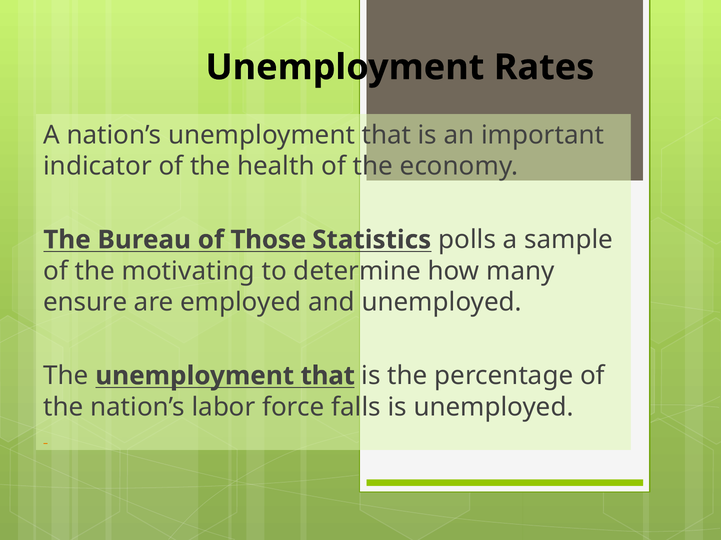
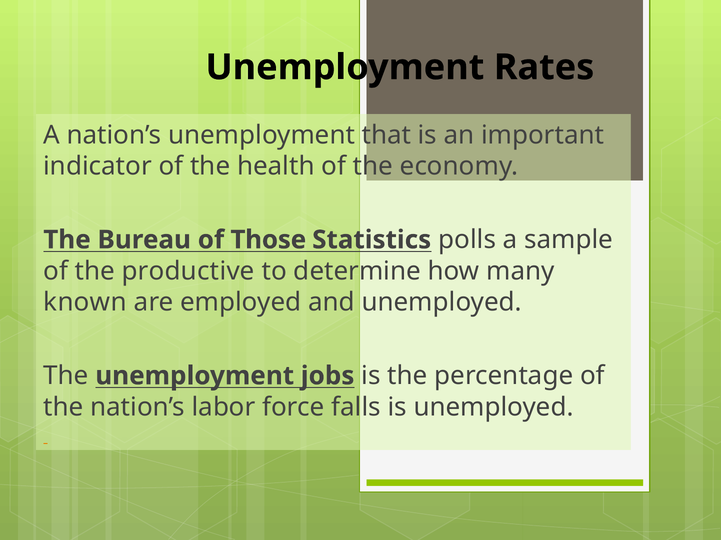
motivating: motivating -> productive (188, 271)
ensure: ensure -> known (85, 303)
The unemployment that: that -> jobs (328, 376)
